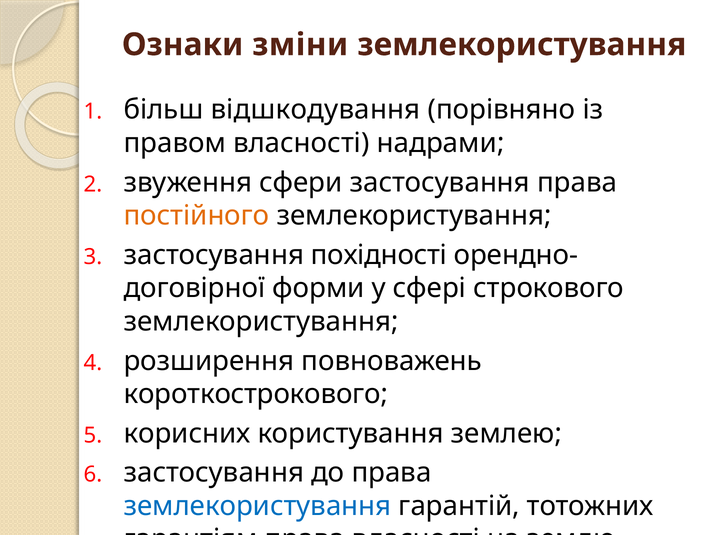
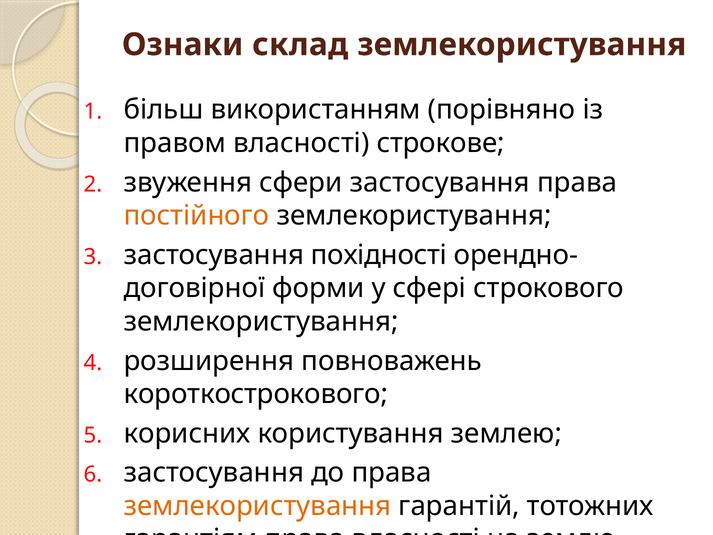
зміни: зміни -> склад (300, 45)
відшкодування: відшкодування -> використанням (316, 110)
надрами: надрами -> строкове (441, 143)
землекористування colour: blue -> orange (258, 506)
